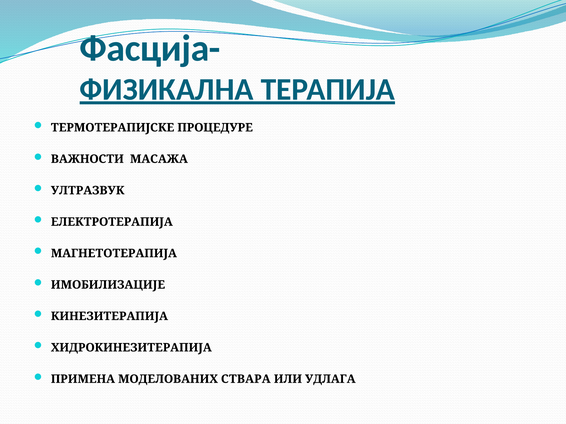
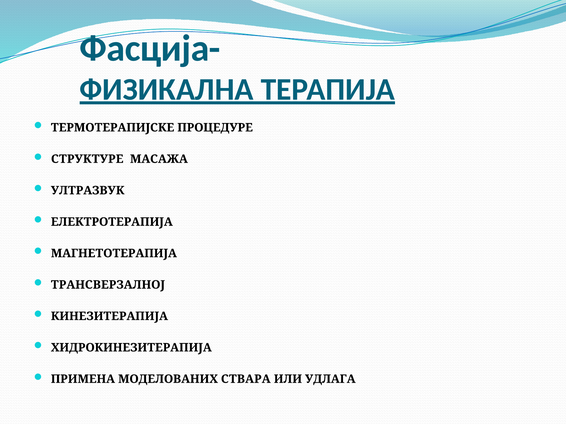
ВАЖНОСТИ: ВАЖНОСТИ -> СТРУКТУРЕ (87, 159)
ИМОБИЛИЗАЦИЈЕ: ИМОБИЛИЗАЦИЈЕ -> ТРАНСВЕРЗАЛНОЈ (108, 285)
